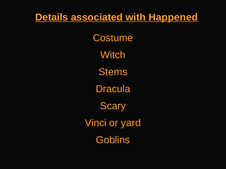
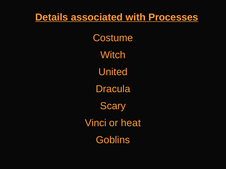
Happened: Happened -> Processes (173, 17)
Stems: Stems -> United (113, 72)
yard: yard -> heat (131, 123)
